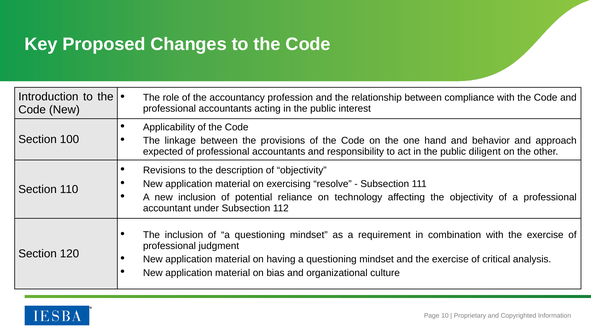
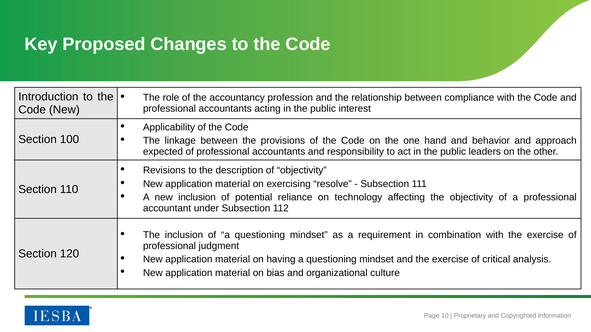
diligent: diligent -> leaders (485, 152)
